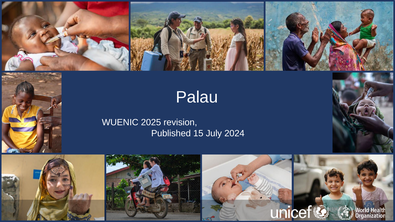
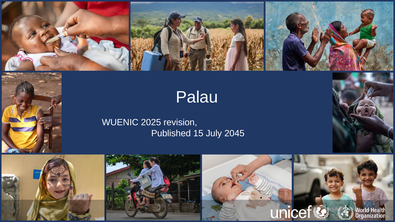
2024: 2024 -> 2045 (234, 133)
